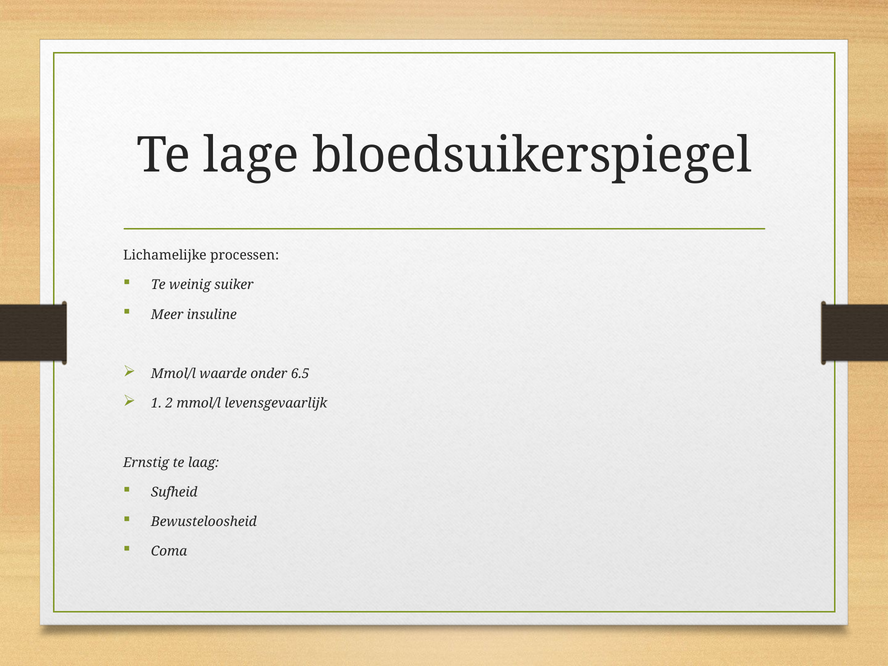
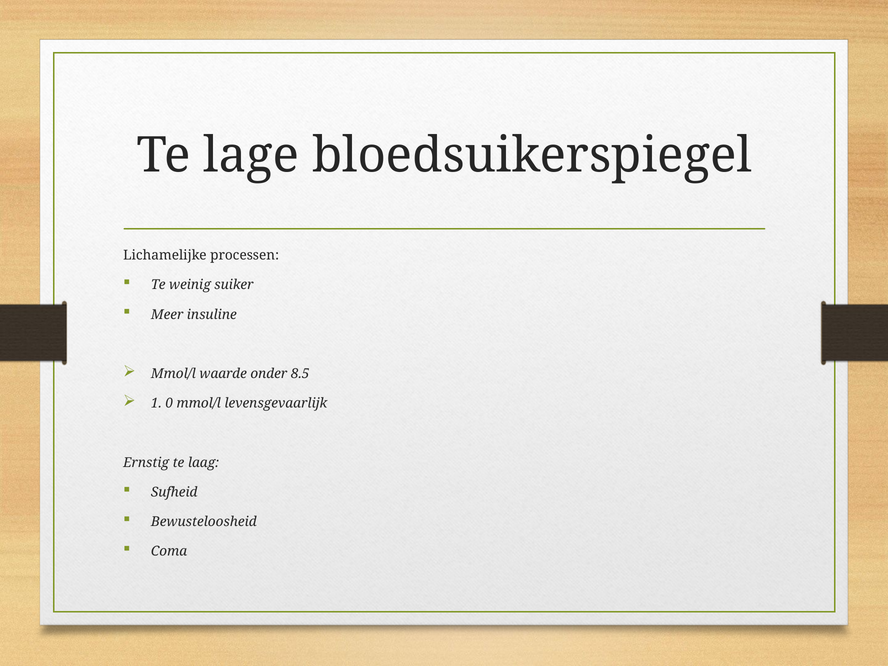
6.5: 6.5 -> 8.5 (300, 374)
2: 2 -> 0 (169, 403)
